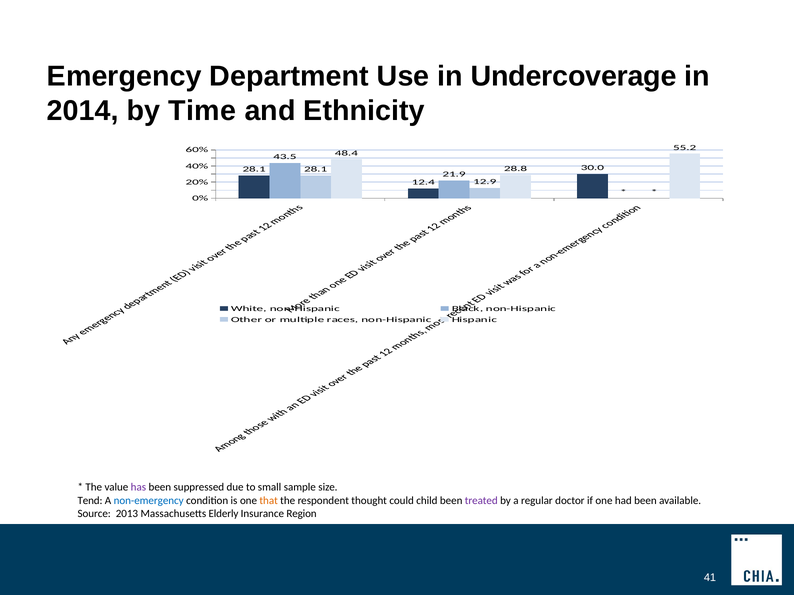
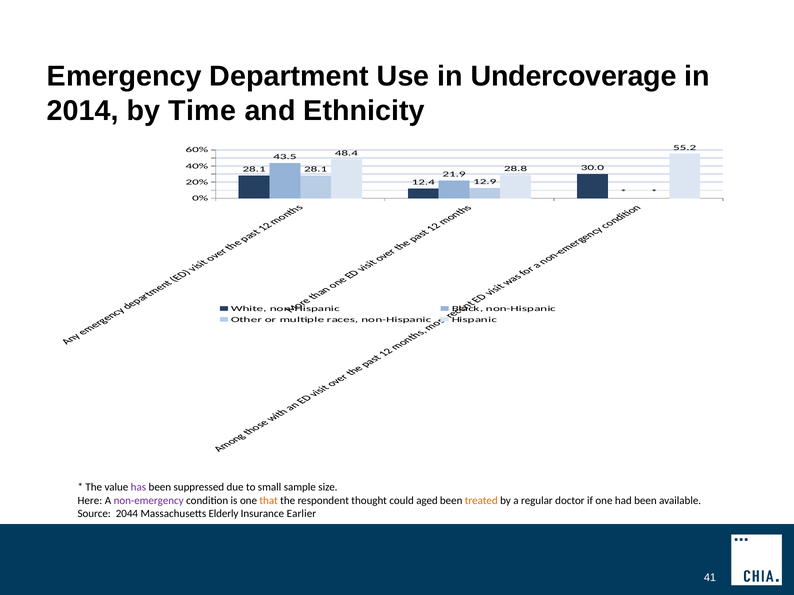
Tend: Tend -> Here (90, 501)
non-emergency colour: blue -> purple (149, 501)
child: child -> aged (427, 501)
treated colour: purple -> orange (481, 501)
2013: 2013 -> 2044 (127, 514)
Region: Region -> Earlier (301, 514)
